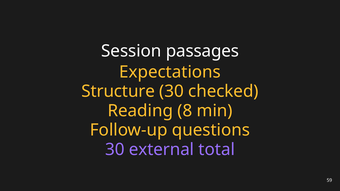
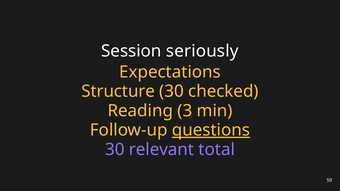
passages: passages -> seriously (202, 51)
8: 8 -> 3 (185, 111)
questions underline: none -> present (211, 130)
external: external -> relevant (161, 150)
